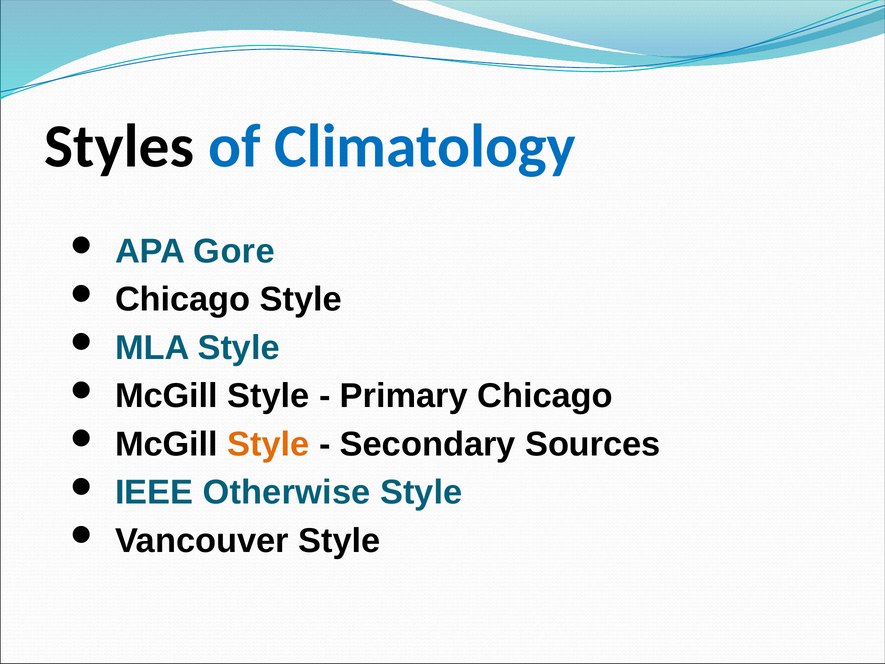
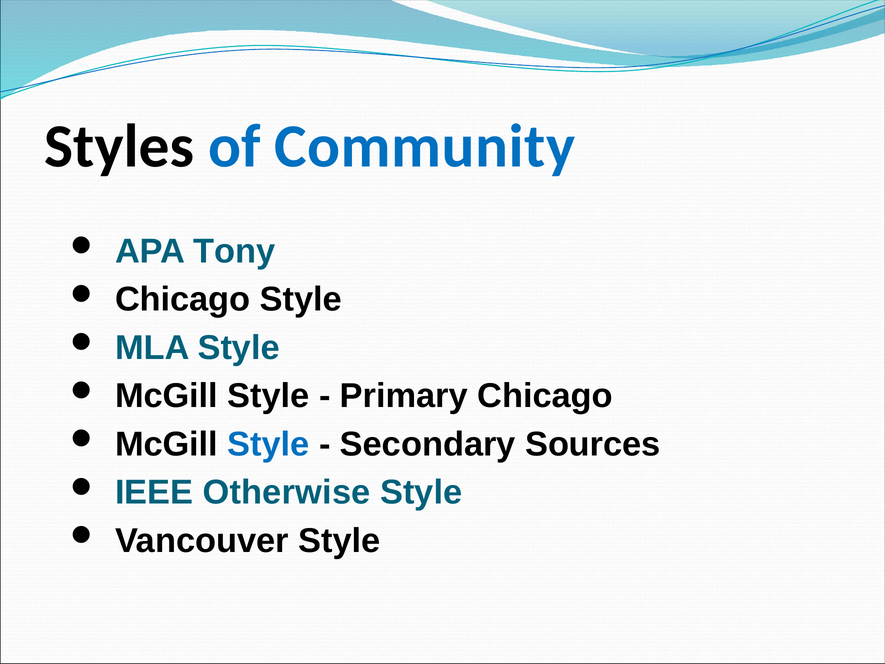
Climatology: Climatology -> Community (425, 146)
Gore: Gore -> Tony (234, 251)
Style colour: orange -> blue (268, 444)
